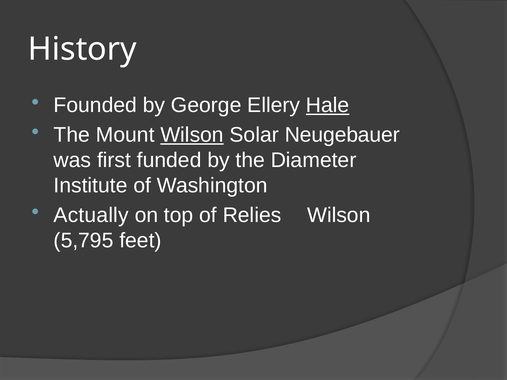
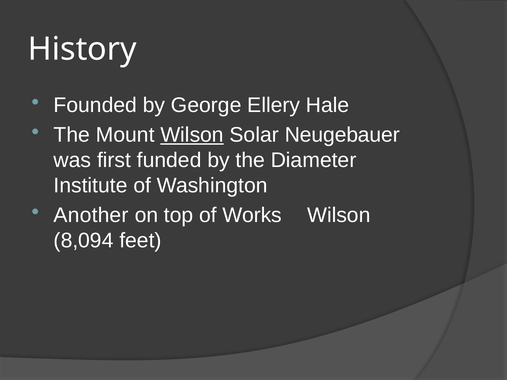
Hale underline: present -> none (328, 105)
Actually: Actually -> Another (91, 215)
Relies: Relies -> Works (252, 215)
5,795: 5,795 -> 8,094 (84, 241)
